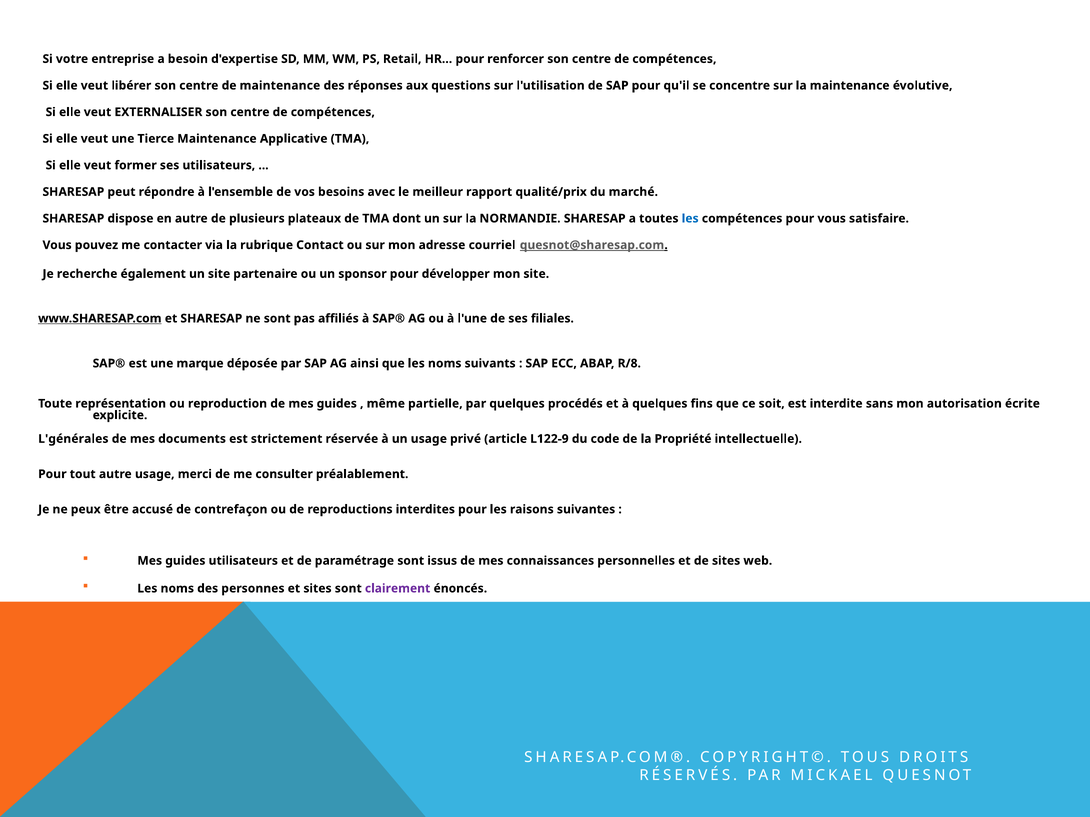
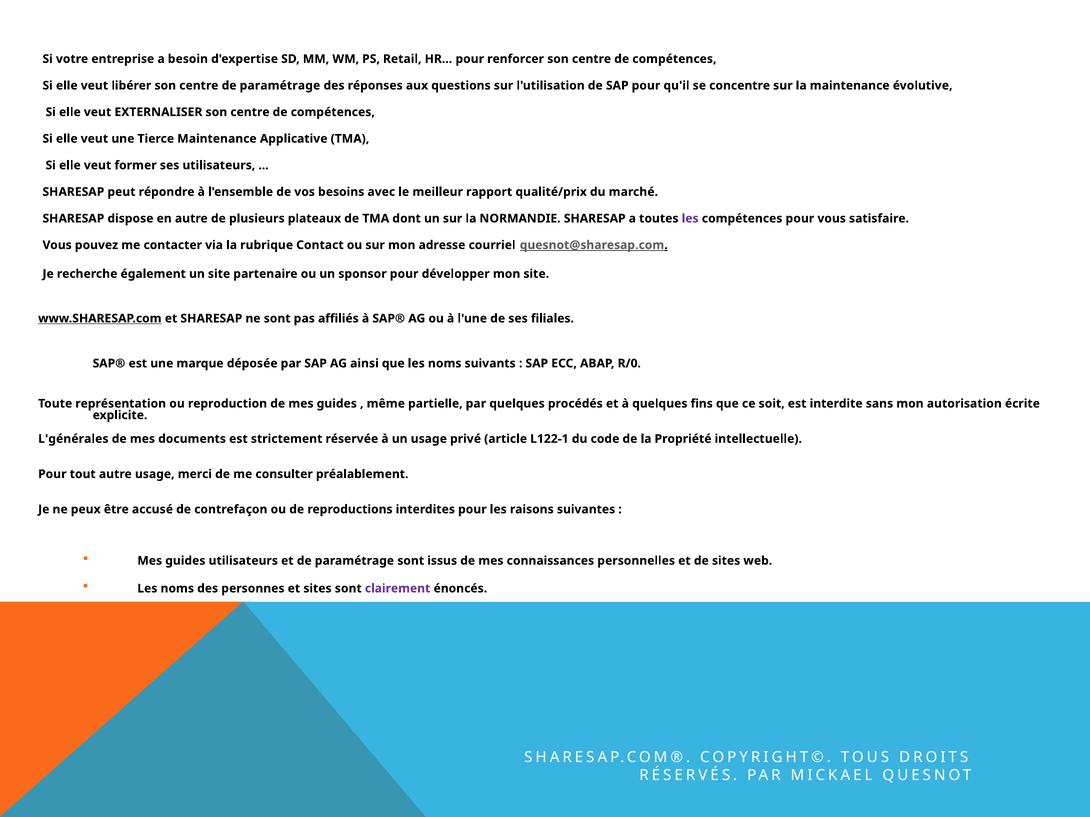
centre de maintenance: maintenance -> paramétrage (280, 86)
les colour: blue -> purple (690, 219)
R/8: R/8 -> R/0 (629, 364)
L122-9: L122-9 -> L122-1 (549, 439)
